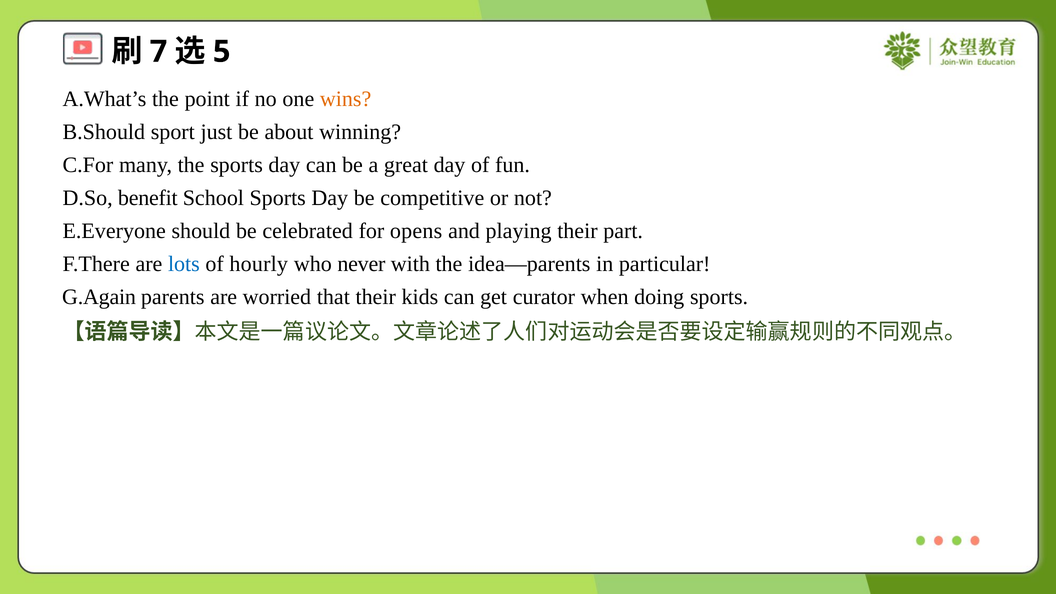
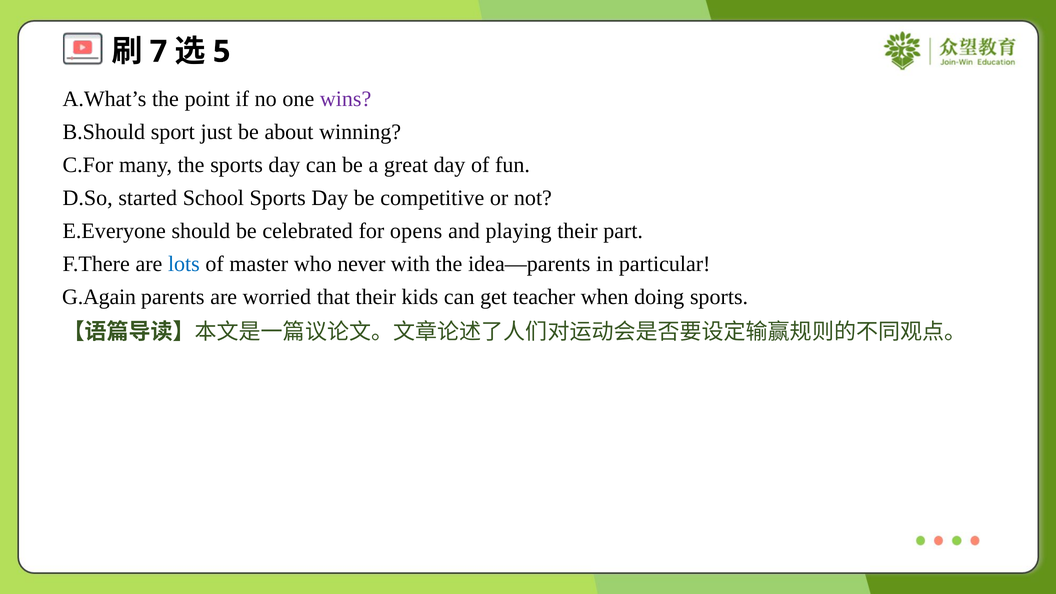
wins colour: orange -> purple (346, 99)
benefit: benefit -> started (148, 198)
hourly: hourly -> master (259, 264)
curator: curator -> teacher (544, 297)
